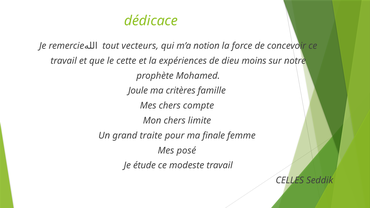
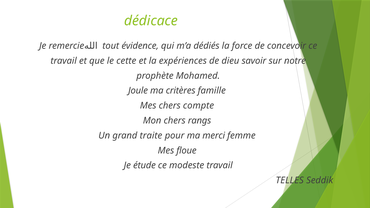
vecteurs: vecteurs -> évidence (140, 46)
notion: notion -> dédiés (206, 46)
moins: moins -> savoir (254, 61)
limite: limite -> rangs (200, 121)
finale: finale -> merci (214, 136)
posé: posé -> floue (186, 151)
CELLES: CELLES -> TELLES (290, 180)
